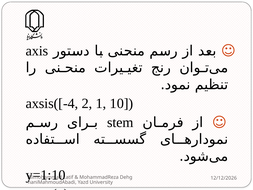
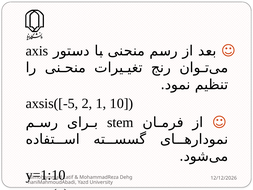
axsis([-4: axsis([-4 -> axsis([-5 (52, 103)
